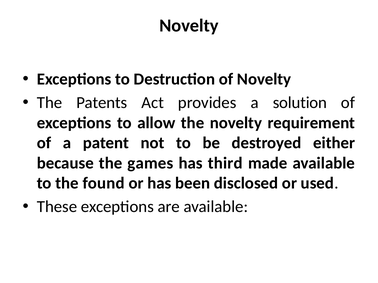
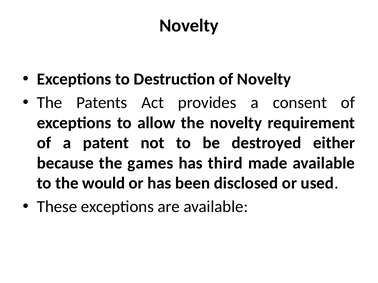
solution: solution -> consent (300, 103)
found: found -> would (104, 183)
